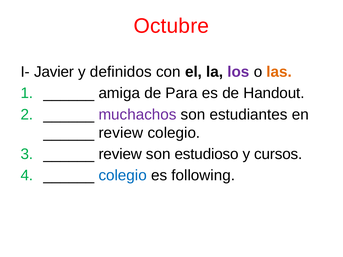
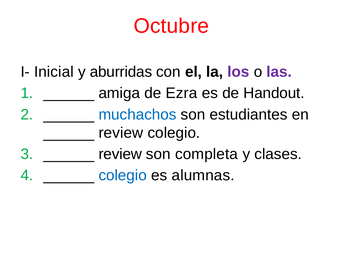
Javier: Javier -> Inicial (54, 72)
definidos: definidos -> aburridas (121, 72)
las colour: orange -> purple (279, 72)
Para: Para -> Ezra (181, 93)
muchachos colour: purple -> blue (138, 115)
estudioso: estudioso -> completa (206, 154)
cursos: cursos -> clases (278, 154)
following: following -> alumnas (203, 176)
